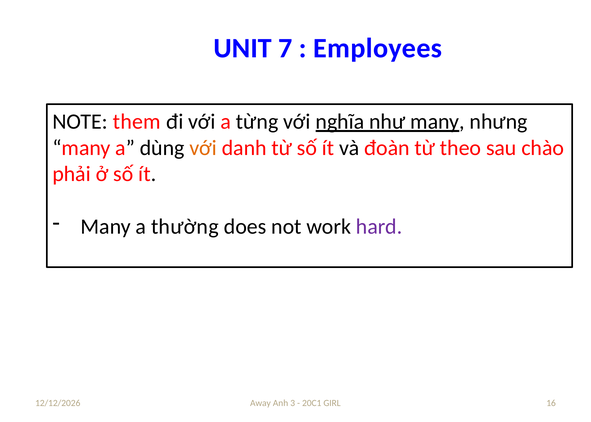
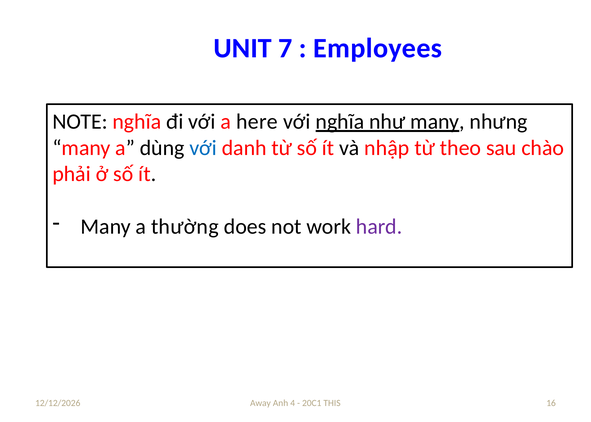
NOTE them: them -> nghĩa (137, 122)
từng: từng -> here (257, 122)
với colour: orange -> blue (203, 148)
đoàn: đoàn -> nhập (387, 148)
3: 3 -> 4 (293, 403)
GIRL: GIRL -> THIS (332, 403)
